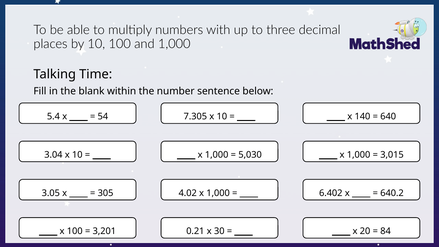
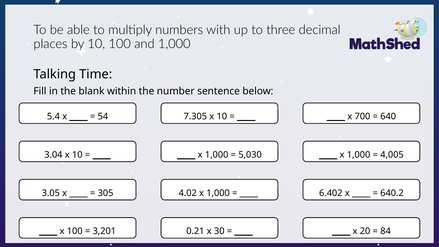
140: 140 -> 700 (362, 117)
3,015: 3,015 -> 4,005 (392, 155)
